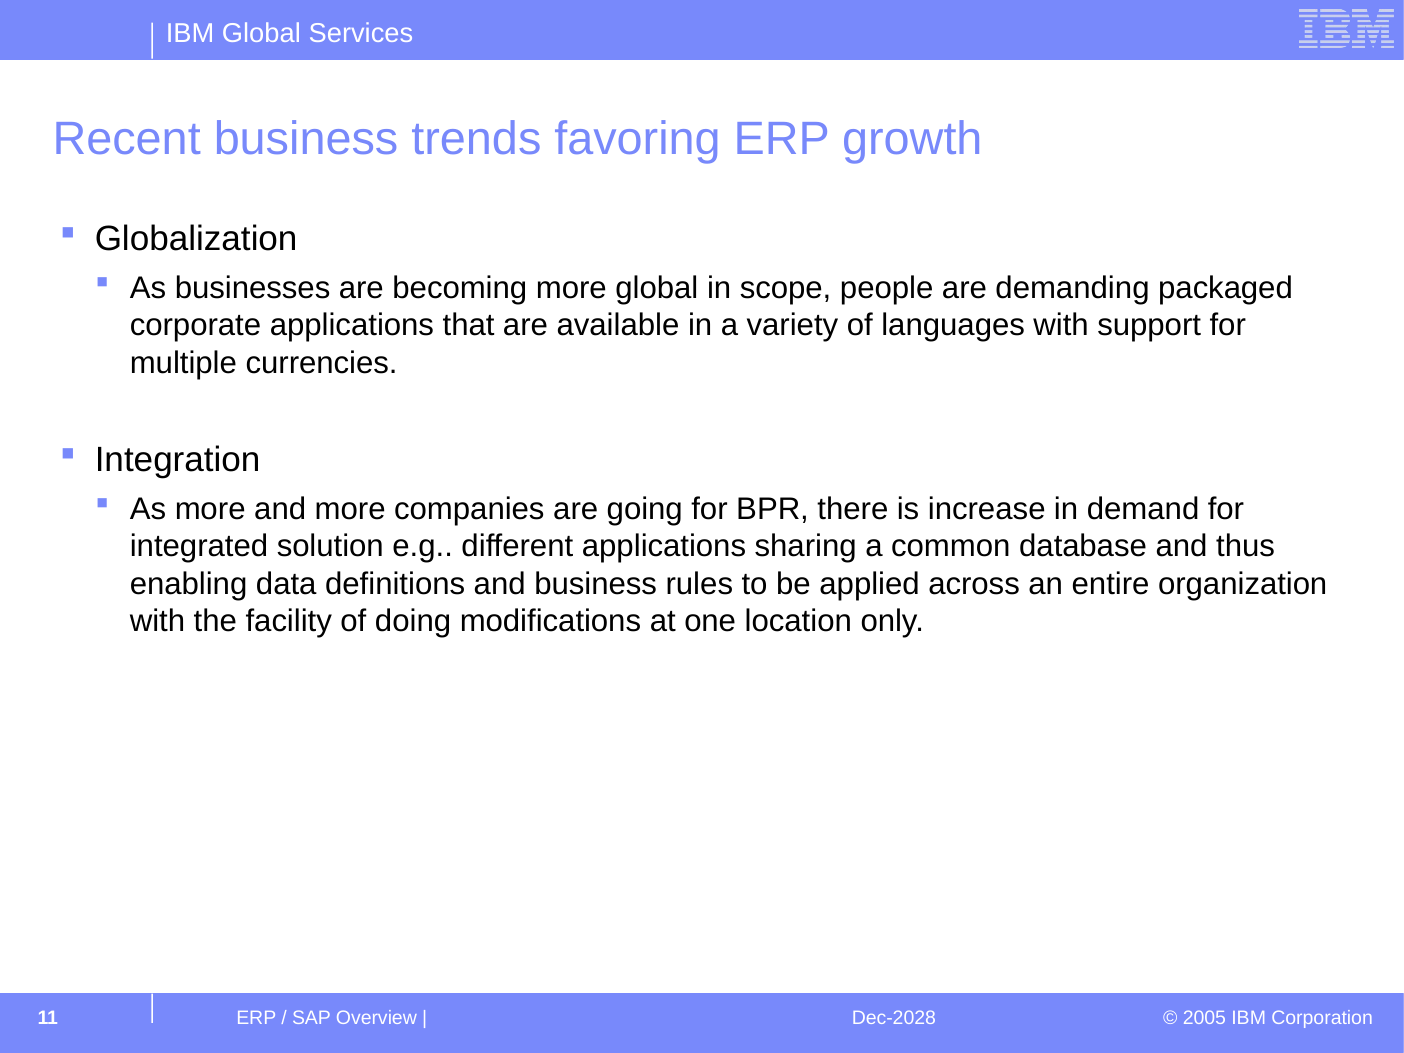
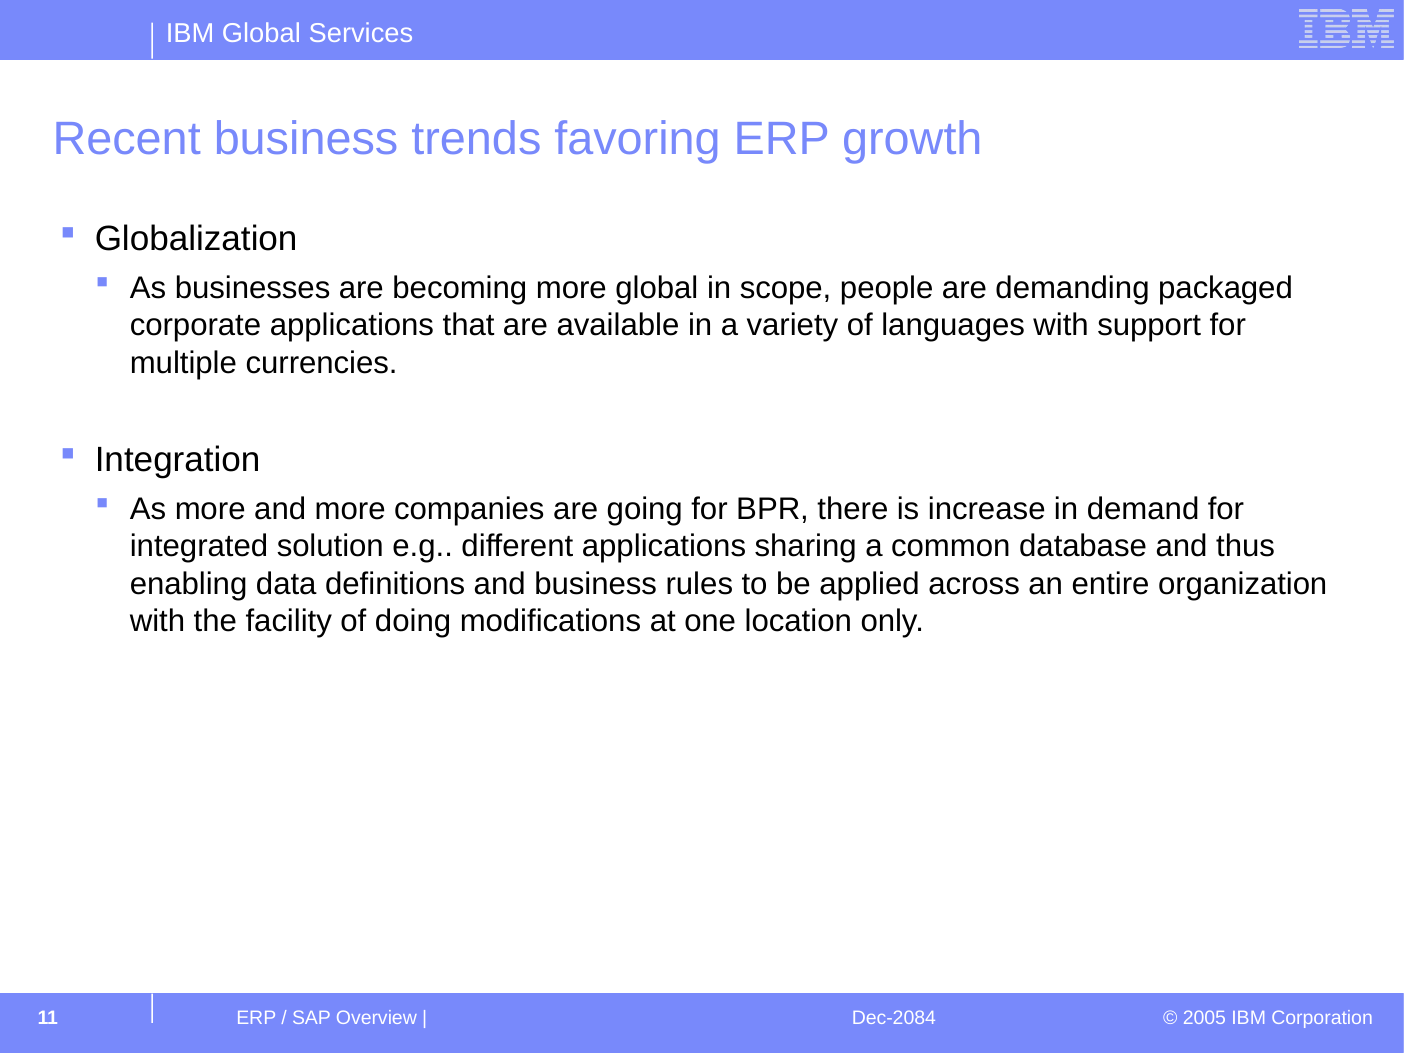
Dec-2028: Dec-2028 -> Dec-2084 (894, 1018)
